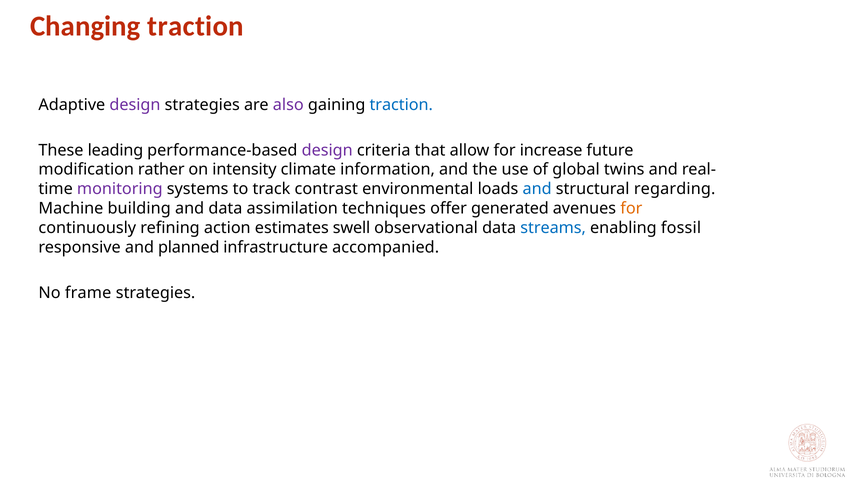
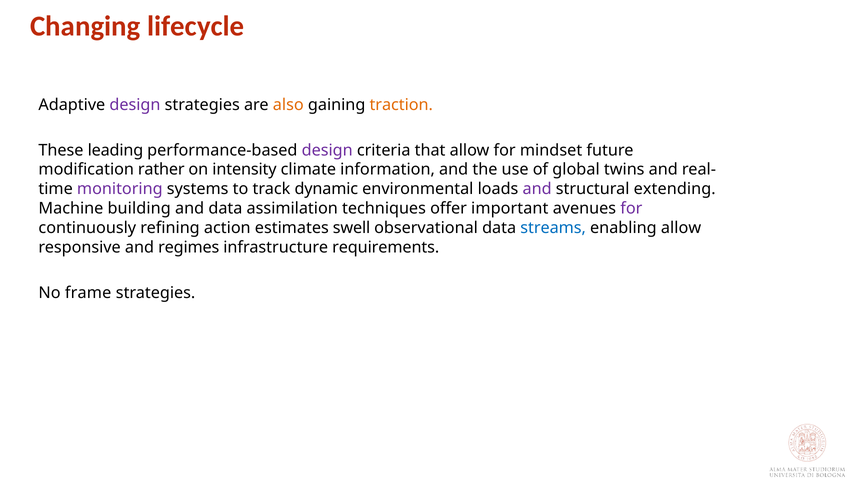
Changing traction: traction -> lifecycle (196, 26)
also colour: purple -> orange (288, 105)
traction colour: blue -> orange (401, 105)
increase: increase -> mindset (551, 150)
contrast: contrast -> dynamic (326, 189)
and colour: blue -> purple (537, 189)
regarding: regarding -> extending (675, 189)
generated: generated -> important (510, 209)
for colour: orange -> purple (631, 209)
enabling fossil: fossil -> allow (681, 228)
planned: planned -> regimes (189, 248)
accompanied: accompanied -> requirements (386, 248)
